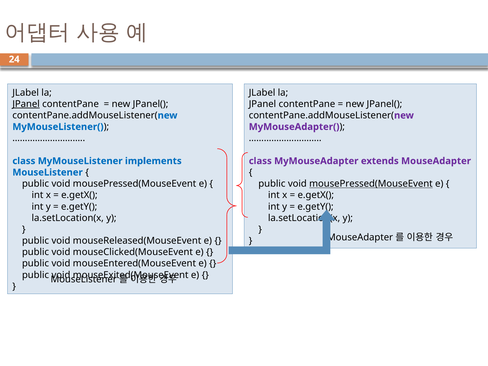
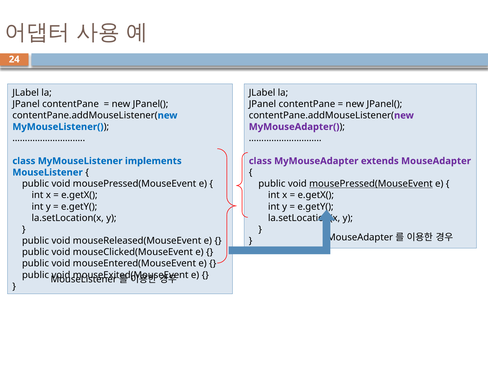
JPanel underline: present -> none (26, 104)
